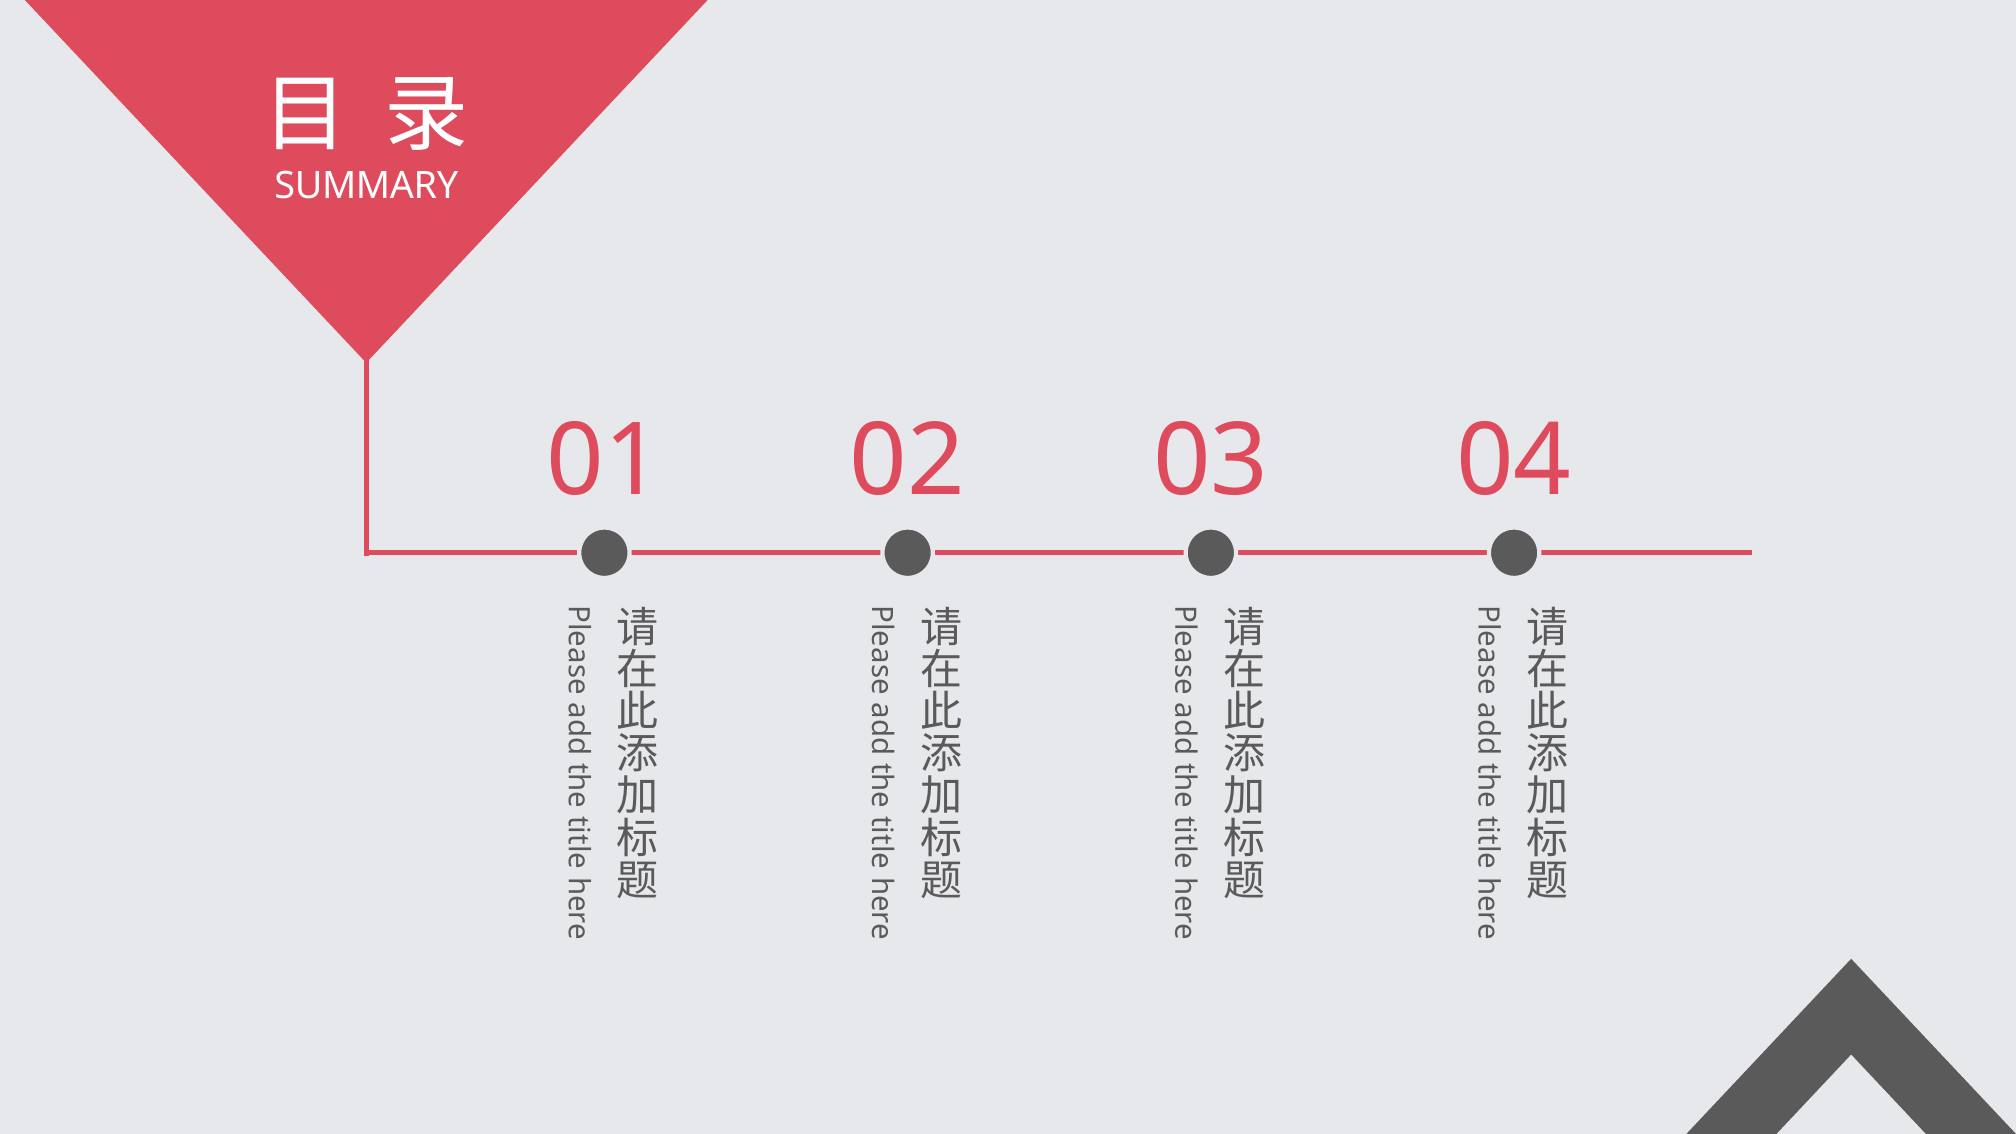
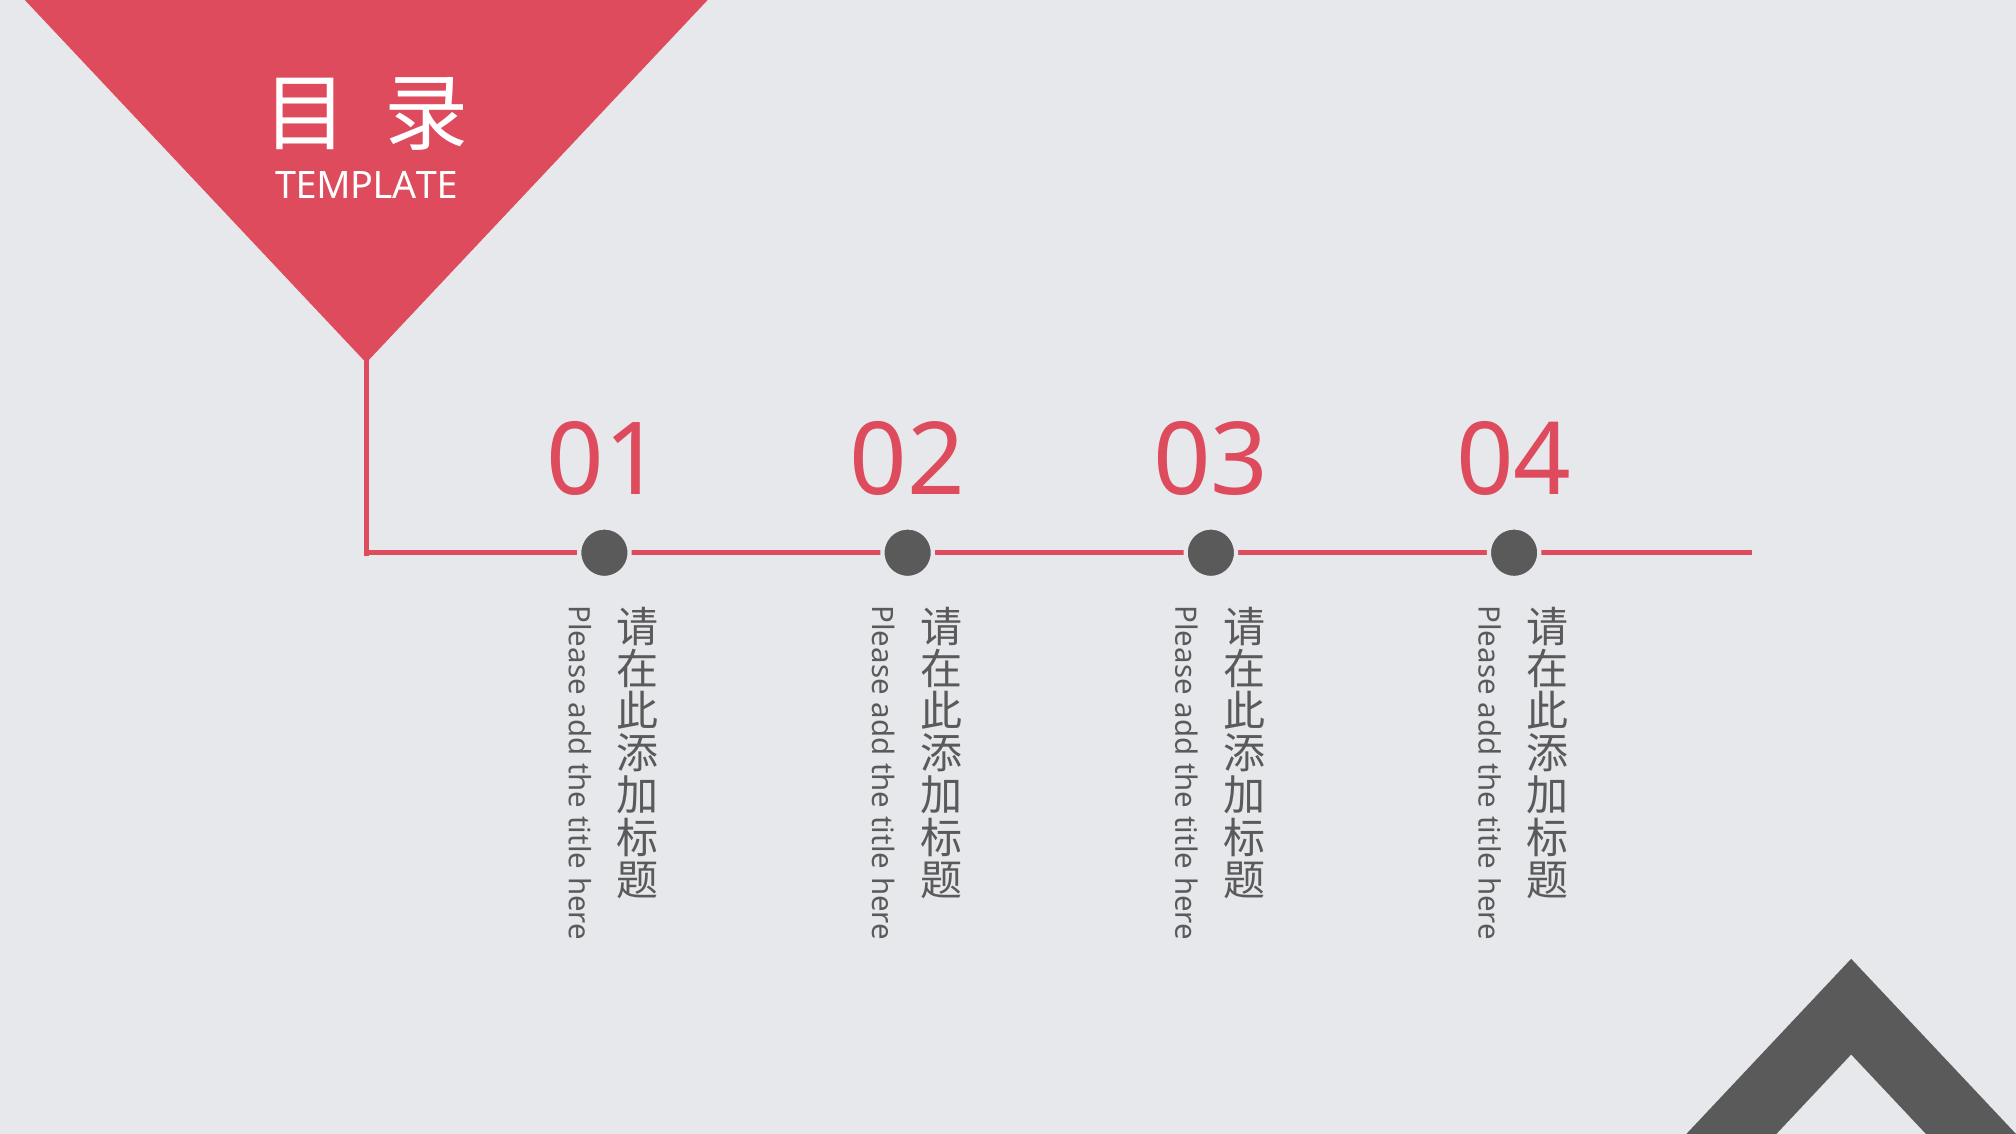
SUMMARY: SUMMARY -> TEMPLATE (366, 186)
